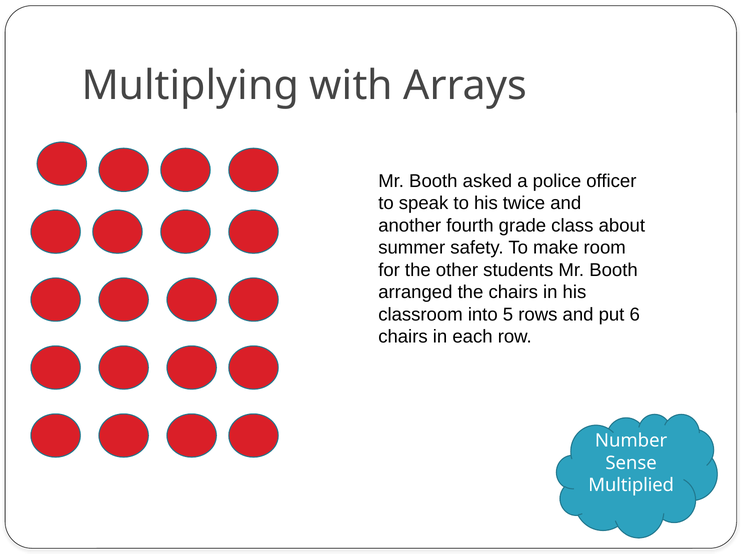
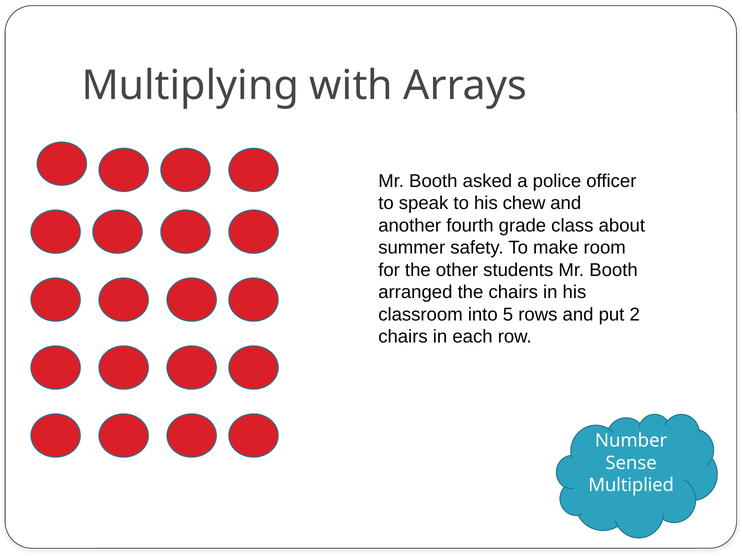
twice: twice -> chew (524, 203)
6: 6 -> 2 (635, 315)
